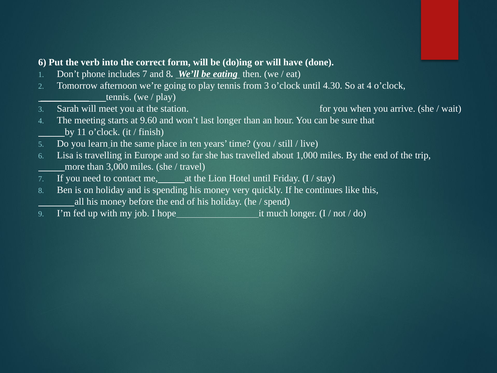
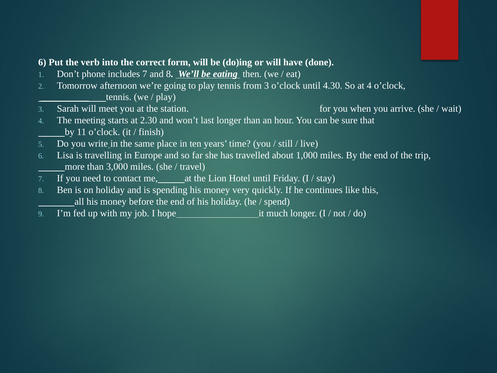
9.60: 9.60 -> 2.30 (149, 120)
learn: learn -> write (98, 143)
